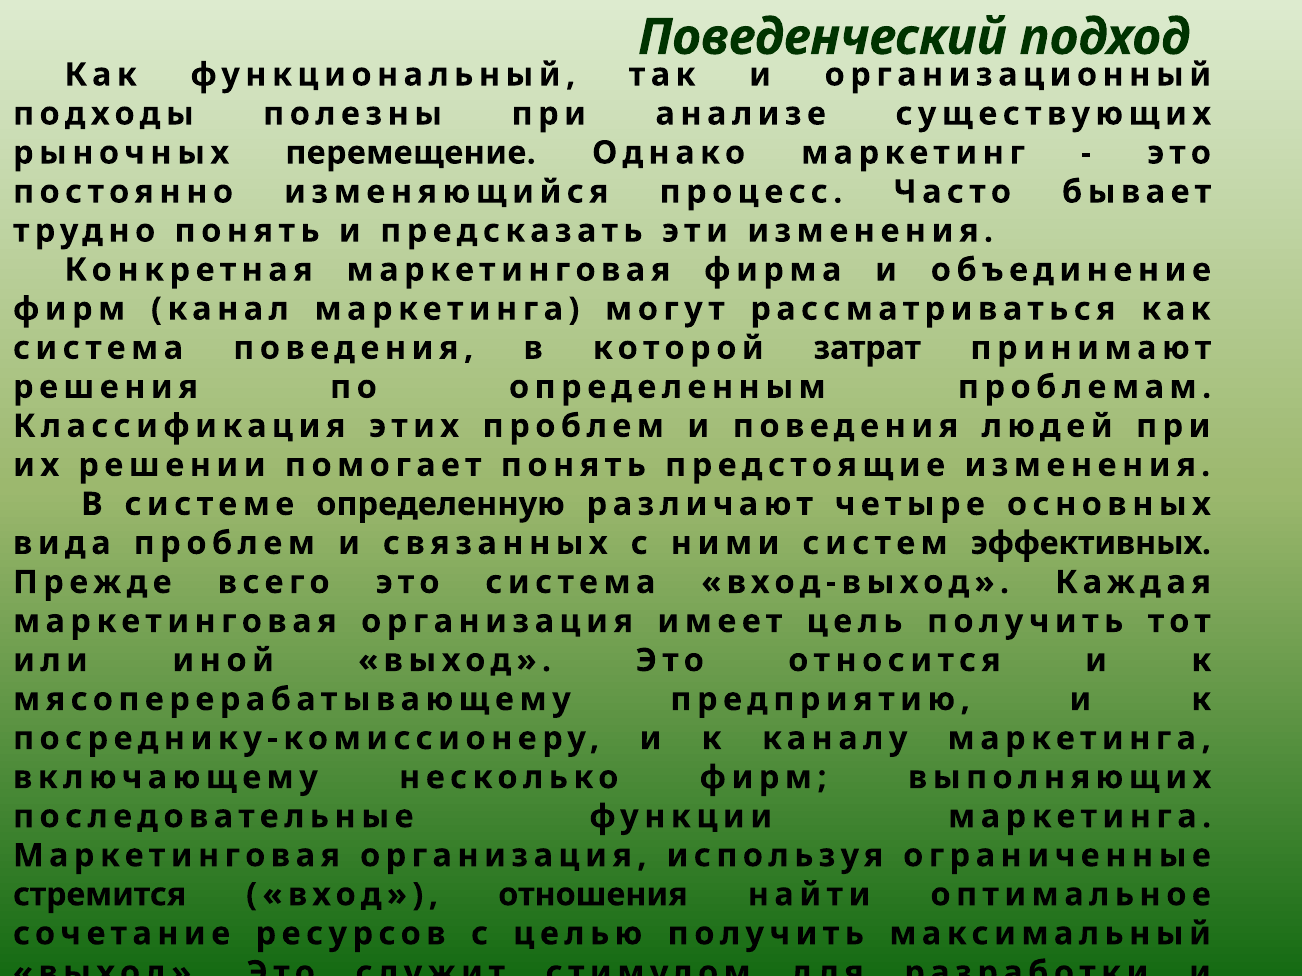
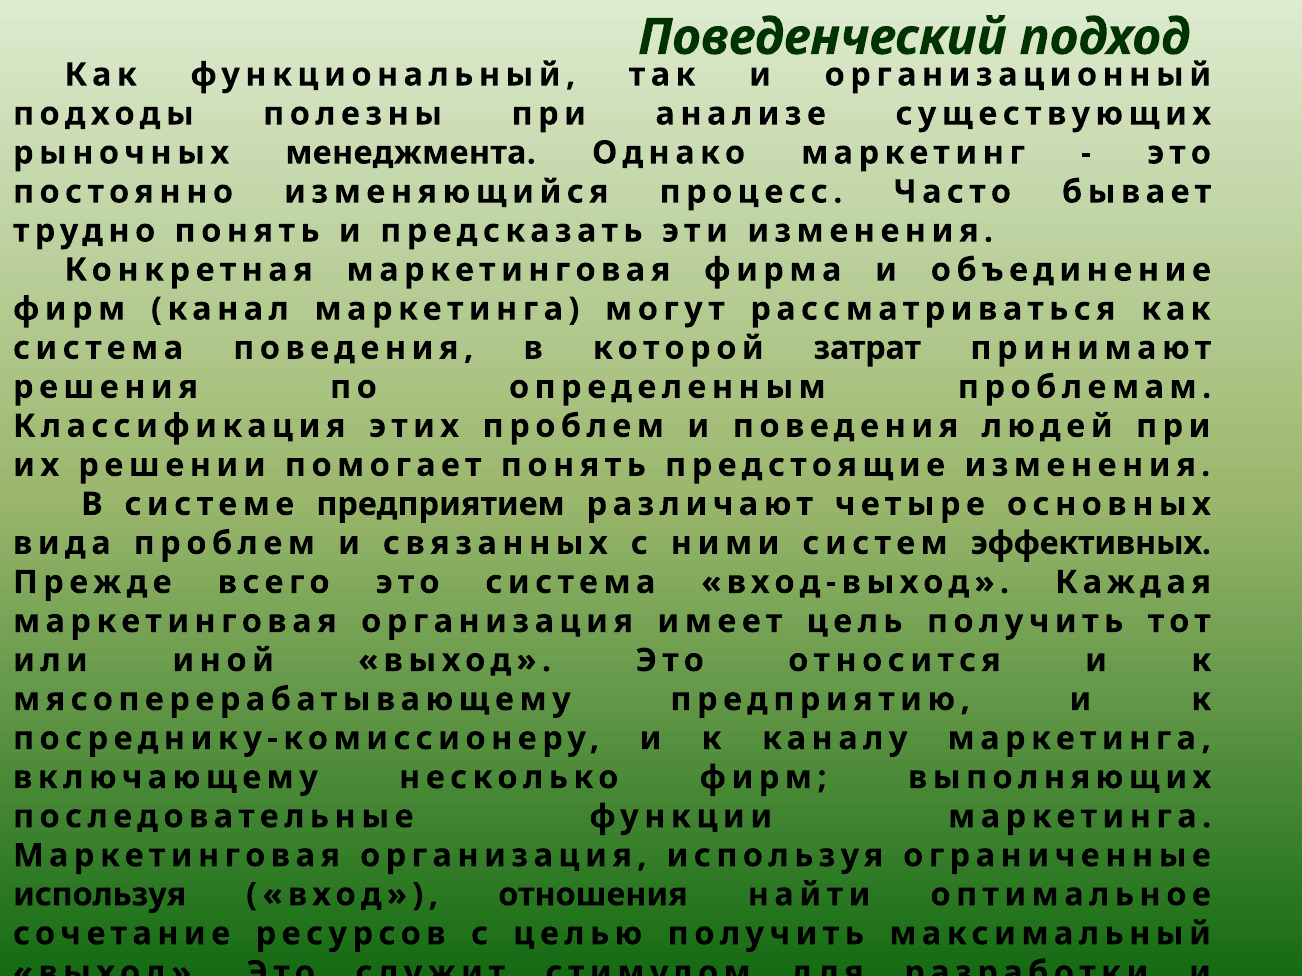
перемещение: перемещение -> менеджмента (411, 153)
определенную: определенную -> предприятием (441, 504)
стремится: стремится -> используя (100, 895)
